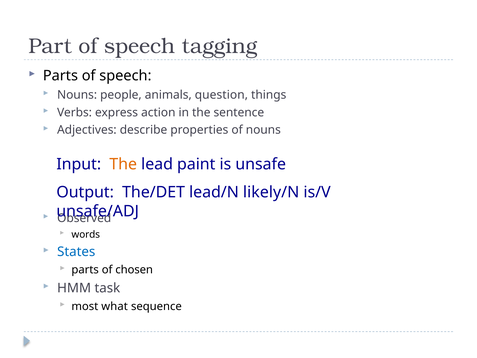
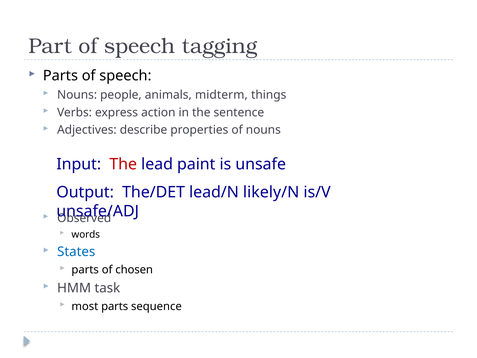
question: question -> midterm (221, 95)
The colour: orange -> red (123, 164)
most what: what -> parts (115, 306)
